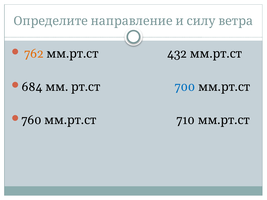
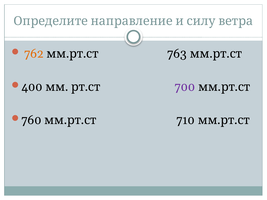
432: 432 -> 763 (177, 54)
684: 684 -> 400 (32, 87)
700 colour: blue -> purple (185, 87)
